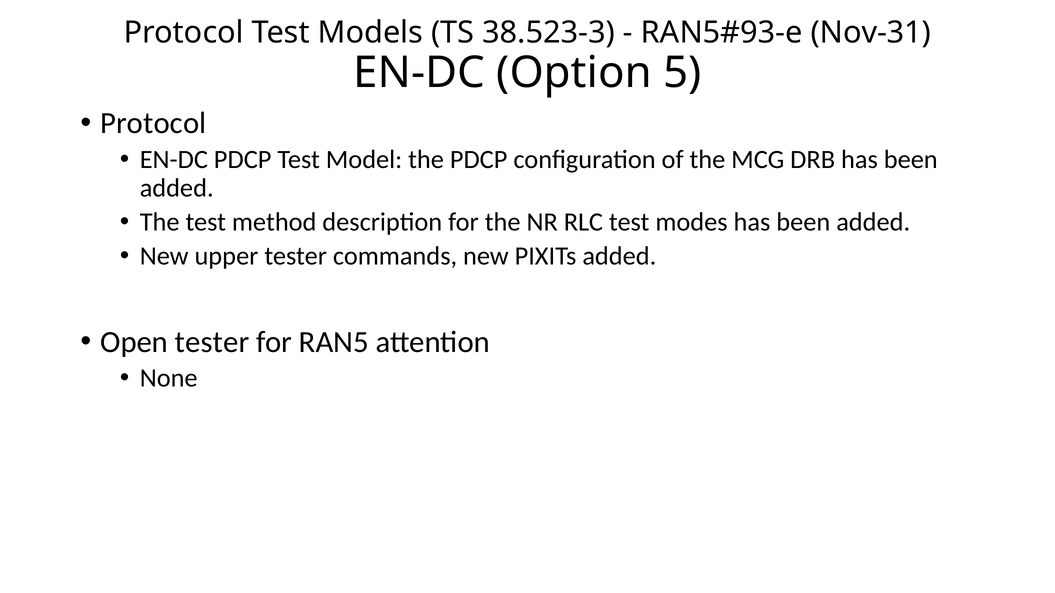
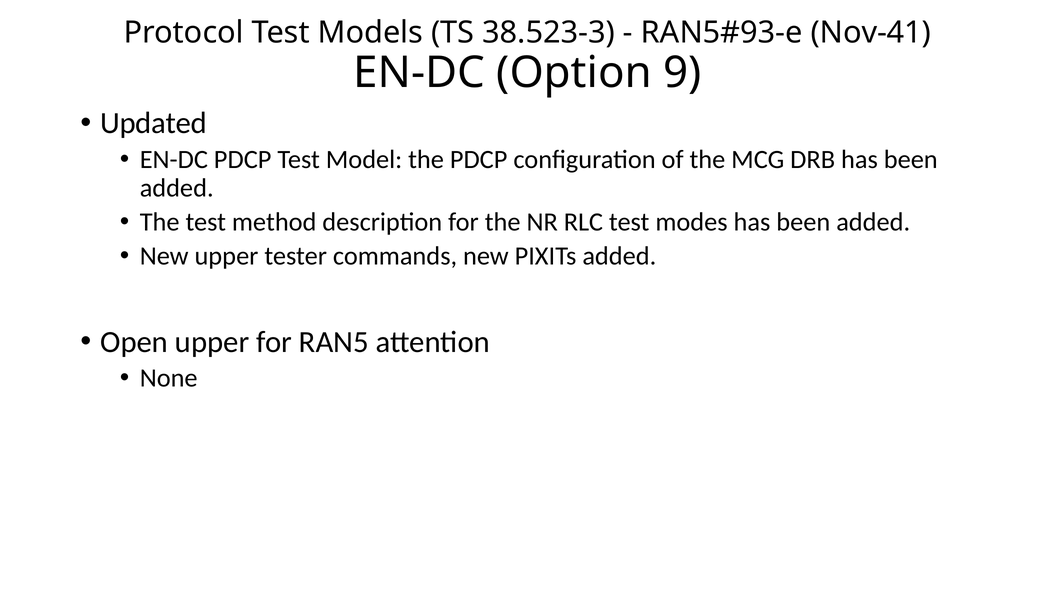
Nov-31: Nov-31 -> Nov-41 (871, 33)
5: 5 -> 9 (682, 73)
Protocol: Protocol -> Updated (154, 123)
Open tester: tester -> upper (212, 342)
